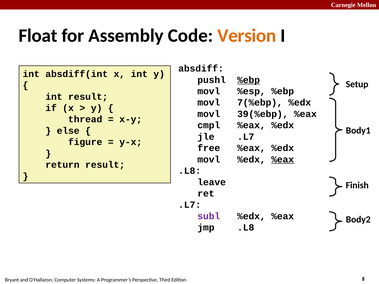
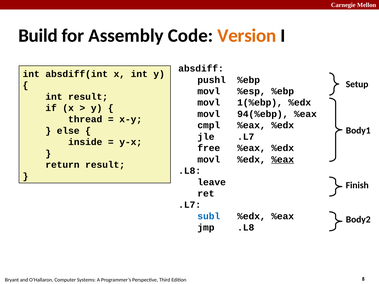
Float: Float -> Build (38, 36)
%ebp underline: present -> none (249, 80)
7(%ebp: 7(%ebp -> 1(%ebp (260, 103)
39(%ebp: 39(%ebp -> 94(%ebp (263, 114)
figure: figure -> inside (85, 142)
subl colour: purple -> blue (209, 216)
